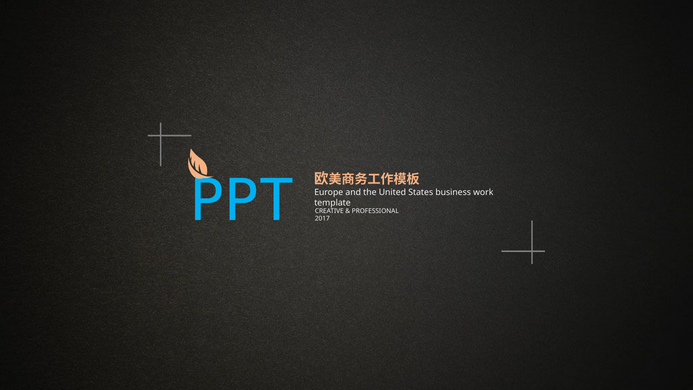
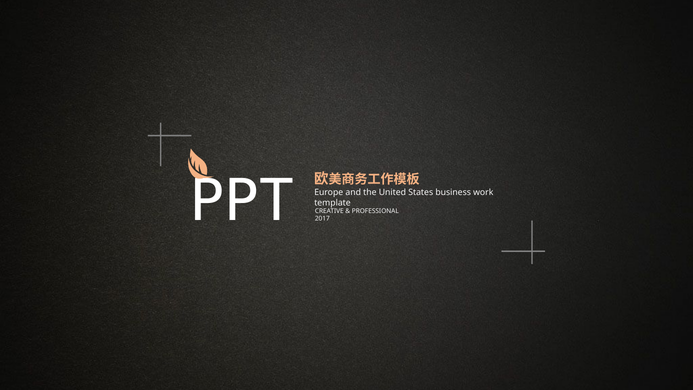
PPT colour: light blue -> white (242, 201)
